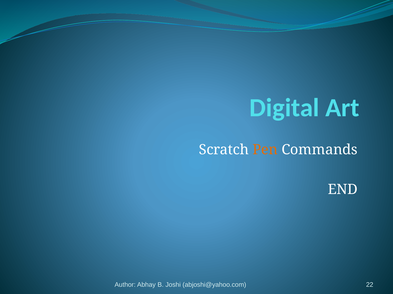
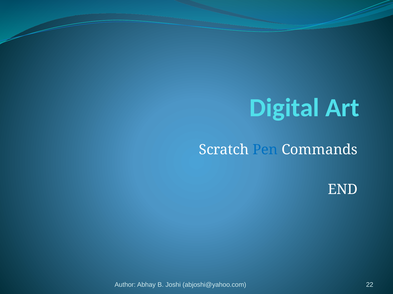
Pen colour: orange -> blue (265, 150)
